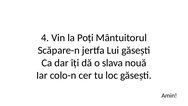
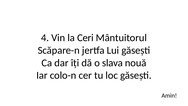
Poți: Poți -> Ceri (85, 38)
